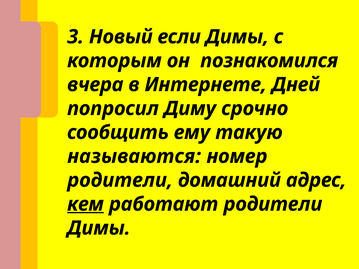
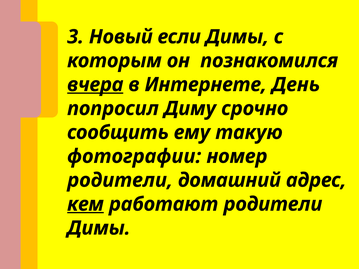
вчера underline: none -> present (95, 85)
Дней: Дней -> День (296, 85)
называются: называются -> фотографии (134, 156)
